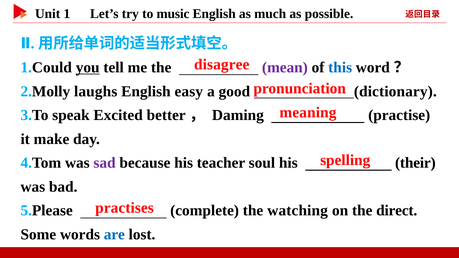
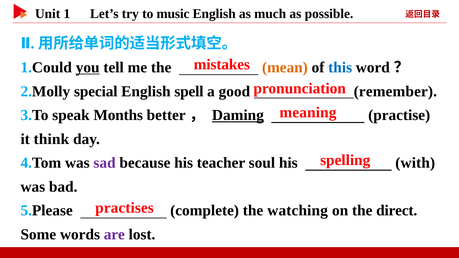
disagree: disagree -> mistakes (222, 65)
mean colour: purple -> orange (285, 68)
laughs: laughs -> special (96, 91)
easy: easy -> spell (189, 91)
dictionary: dictionary -> remember (395, 91)
Excited: Excited -> Months (118, 115)
Daming underline: none -> present (238, 115)
make: make -> think (51, 139)
their: their -> with (415, 163)
are colour: blue -> purple (114, 235)
